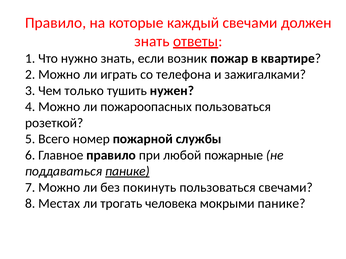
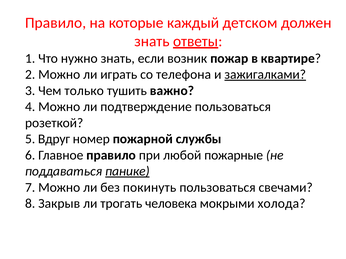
каждый свечами: свечами -> детском (250, 23)
зажигалками underline: none -> present (265, 75)
нужен: нужен -> важно (172, 91)
пожароопасных: пожароопасных -> подтверждение (146, 107)
Всего: Всего -> Вдруг (54, 139)
Местах: Местах -> Закрыв (59, 204)
мокрыми панике: панике -> холода (282, 204)
